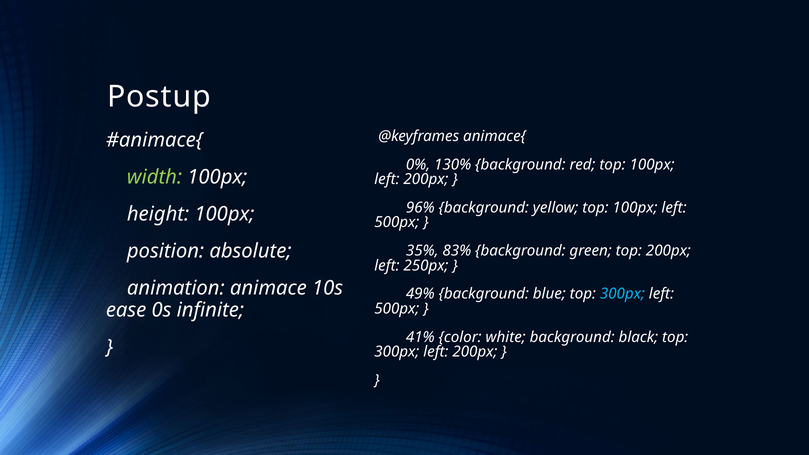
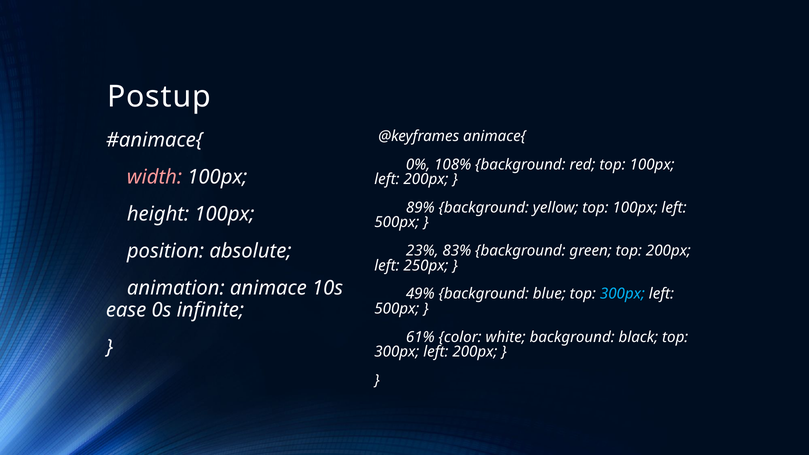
130%: 130% -> 108% (453, 165)
width colour: light green -> pink (155, 177)
96%: 96% -> 89% (420, 208)
35%: 35% -> 23% (422, 251)
41%: 41% -> 61% (420, 337)
